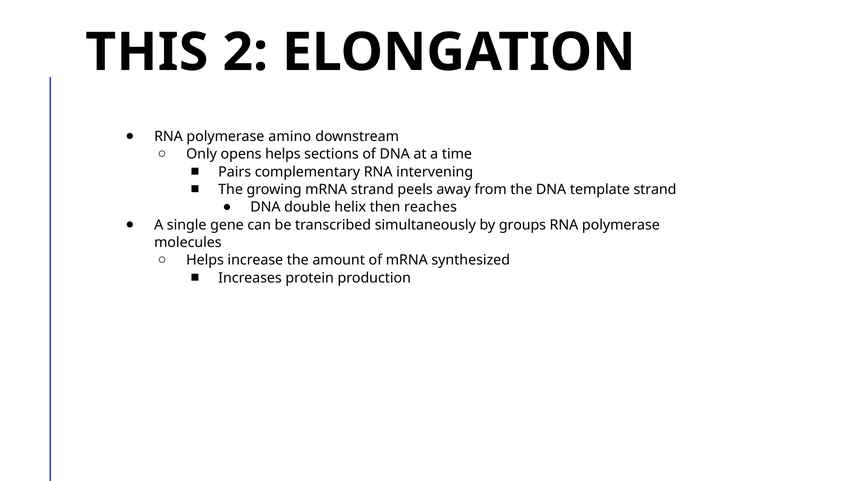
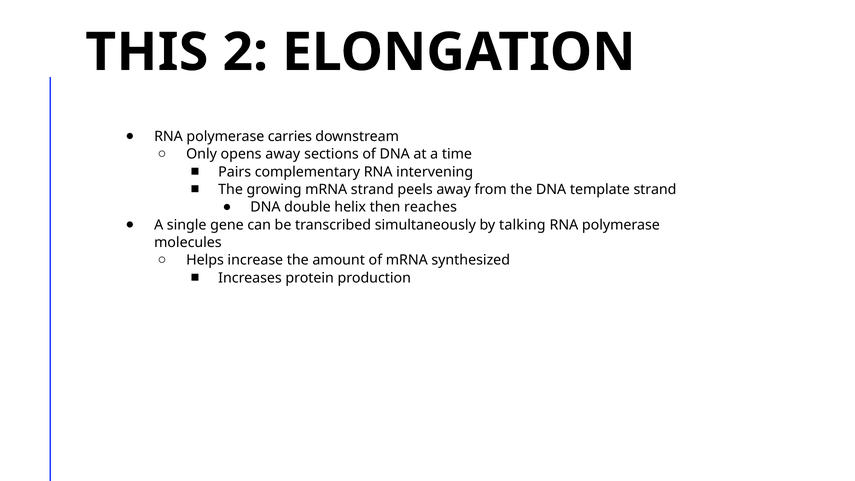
amino: amino -> carries (290, 137)
opens helps: helps -> away (283, 154)
groups: groups -> talking (522, 225)
